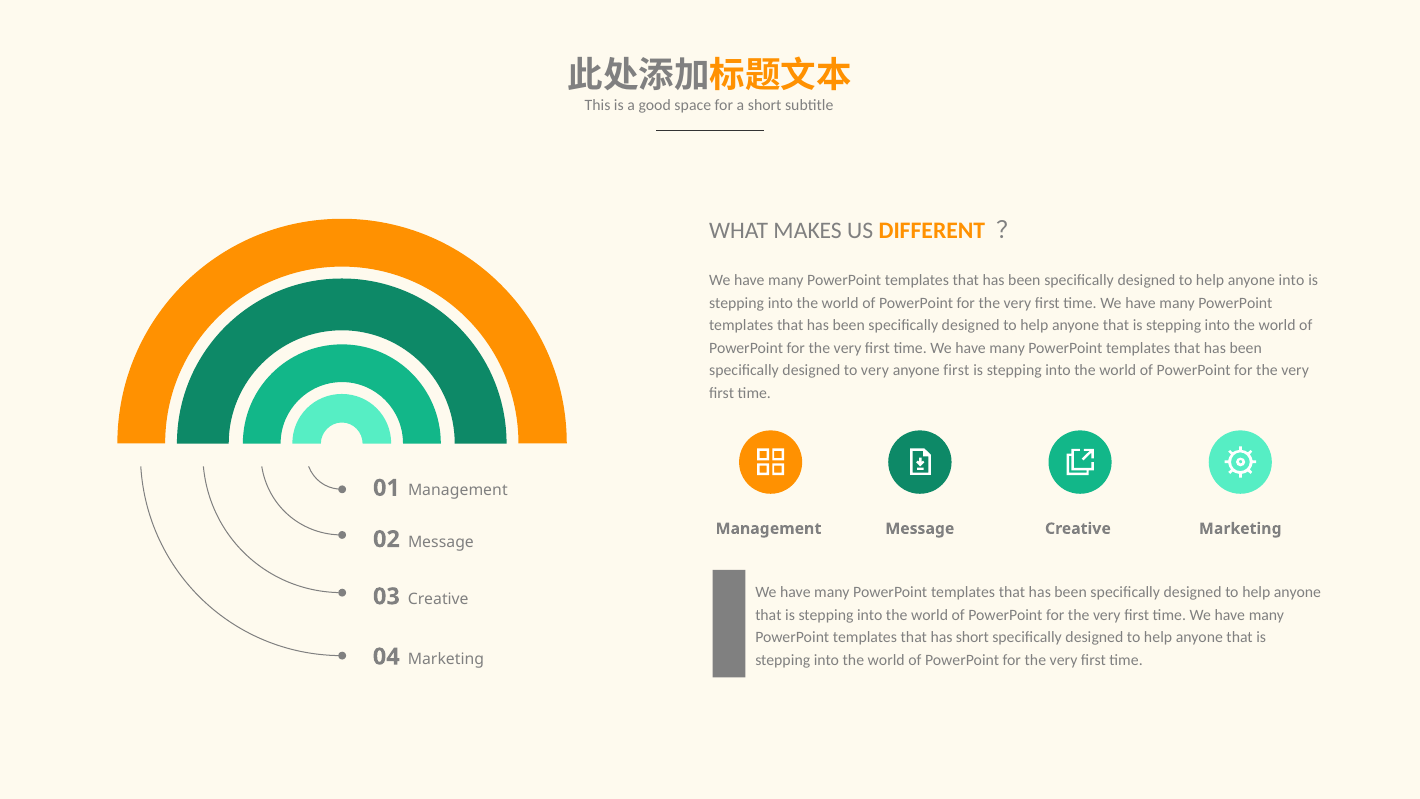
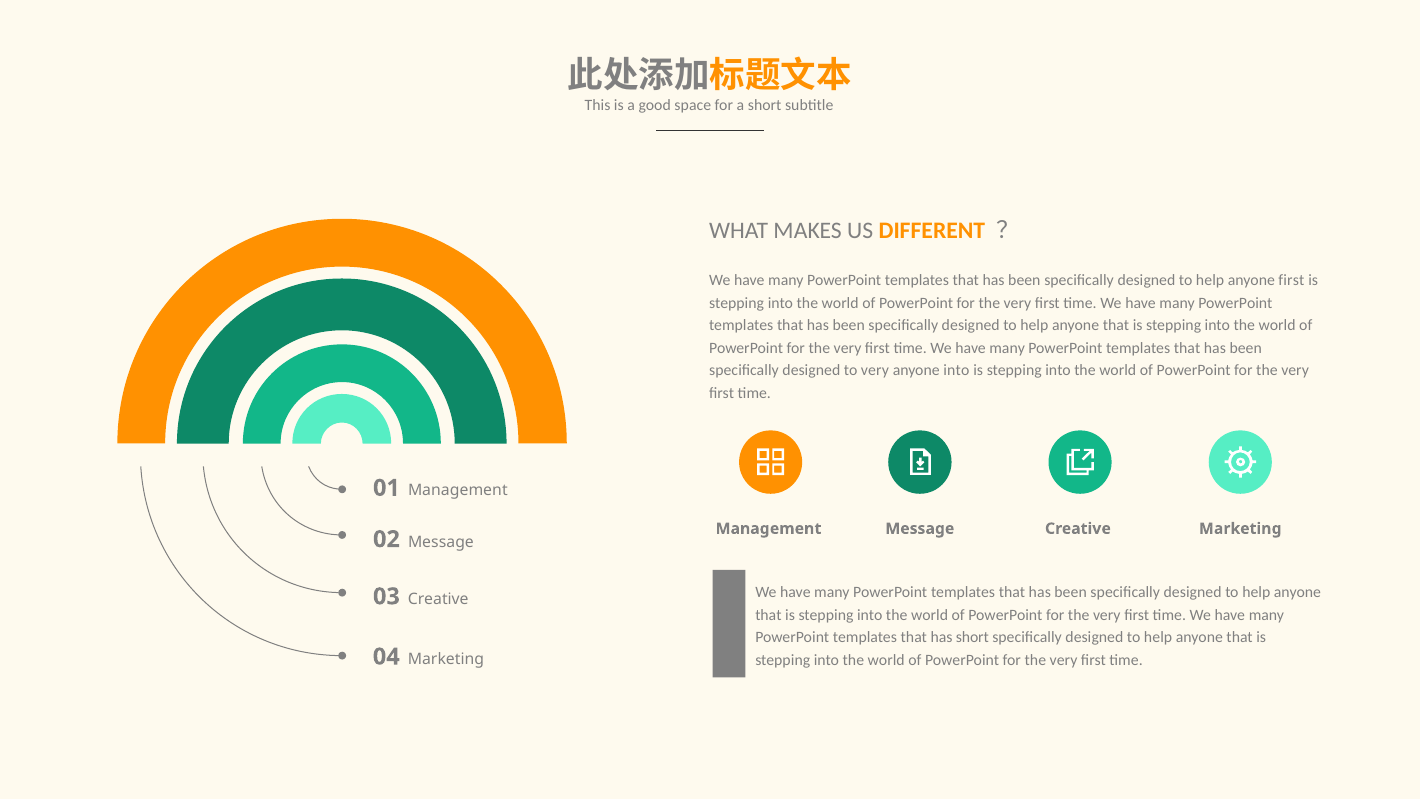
anyone into: into -> first (1291, 280)
anyone first: first -> into (956, 371)
